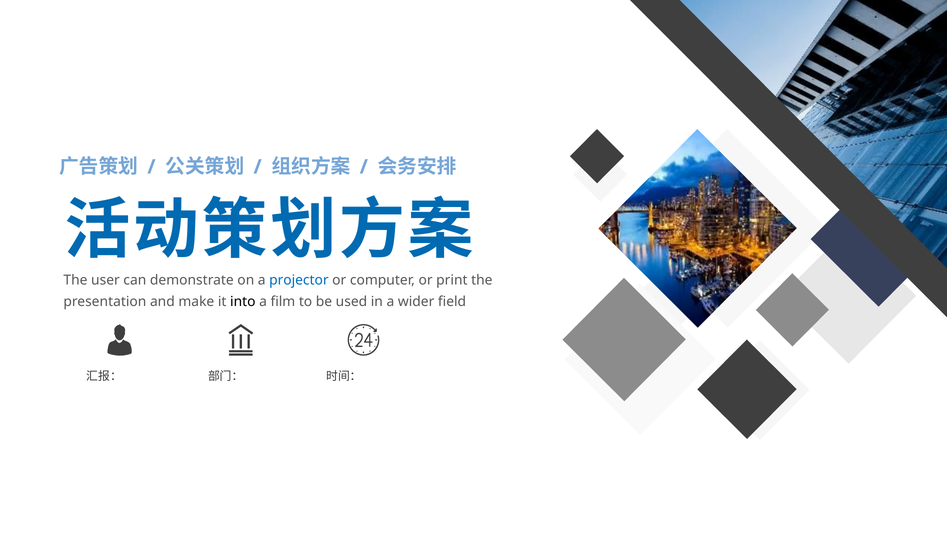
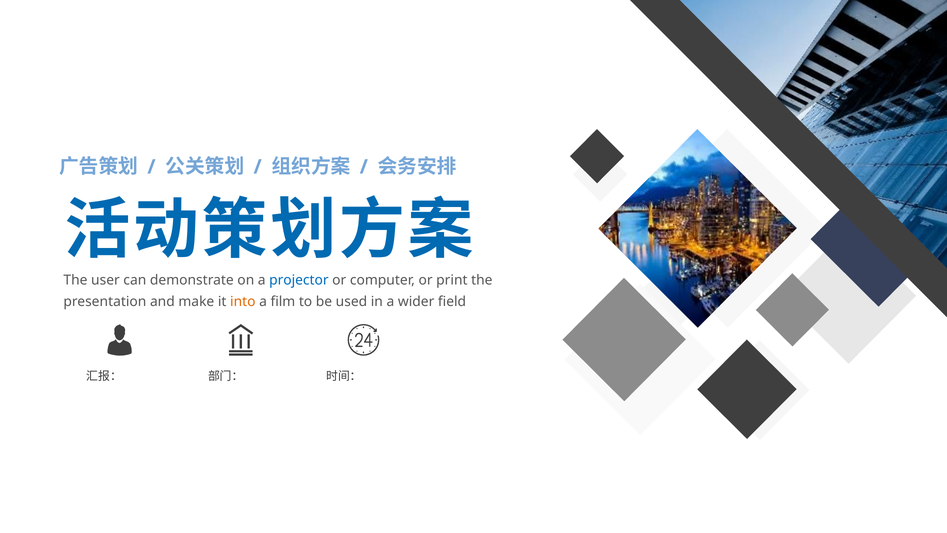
into colour: black -> orange (243, 301)
